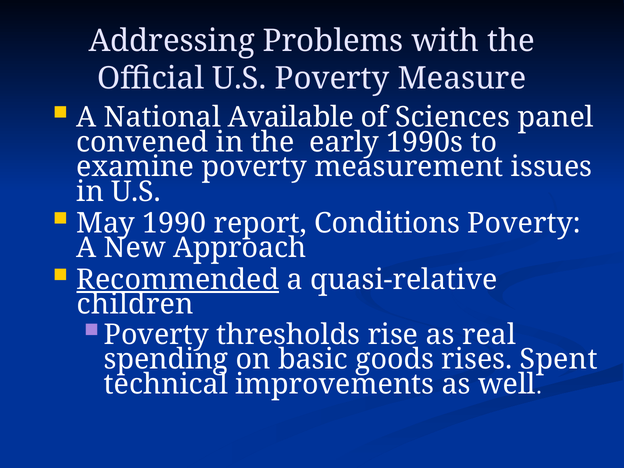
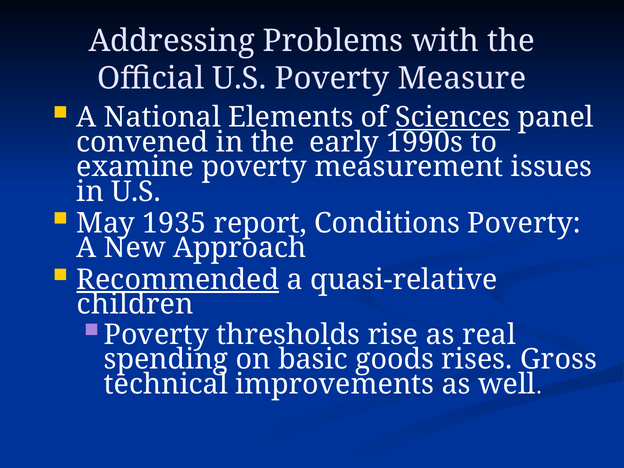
Available: Available -> Elements (291, 117)
Sciences underline: none -> present (453, 117)
1990: 1990 -> 1935 (174, 223)
Spent: Spent -> Gross (559, 359)
